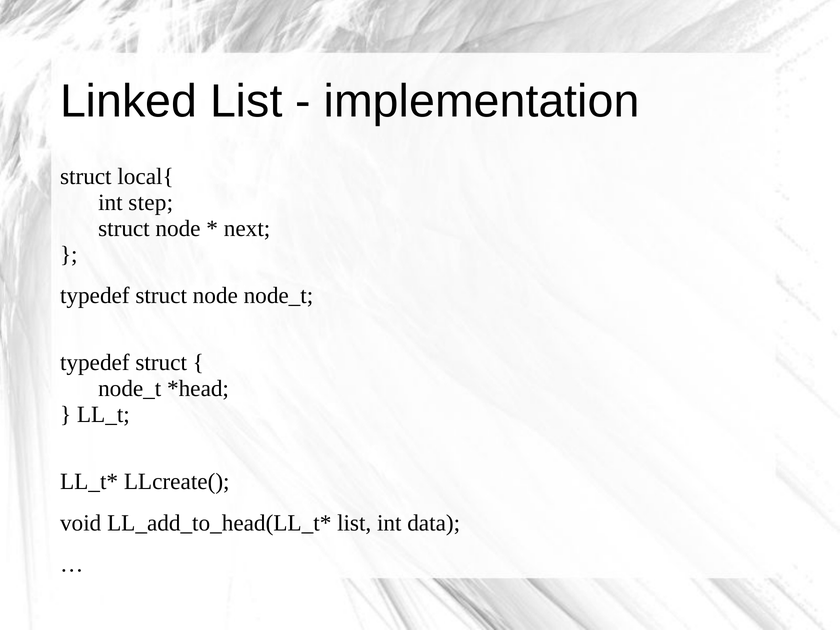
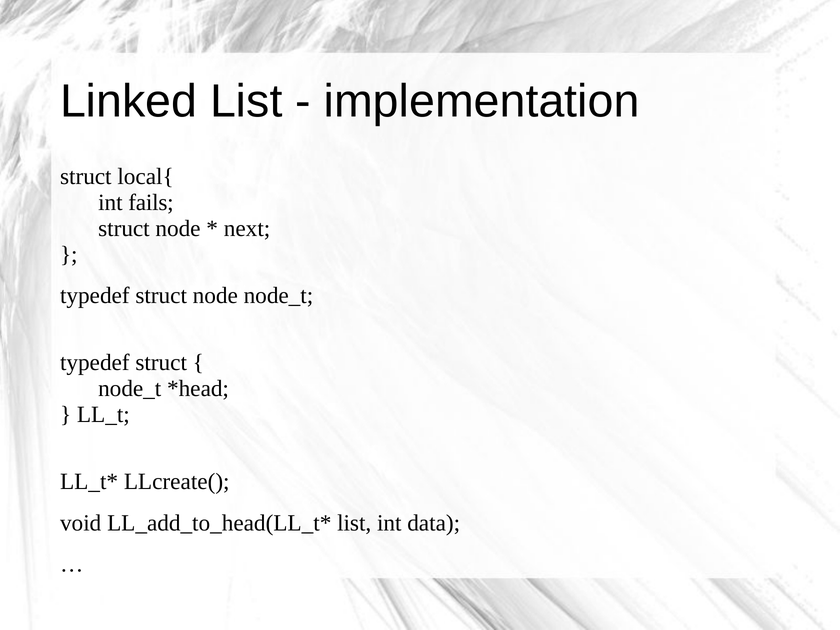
step: step -> fails (151, 203)
